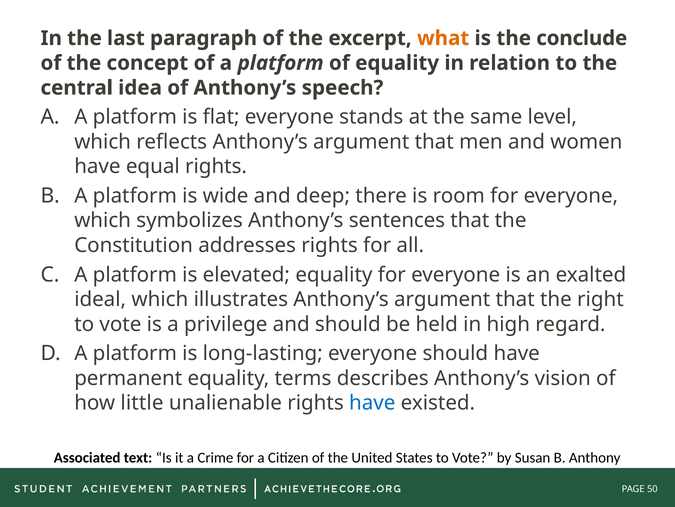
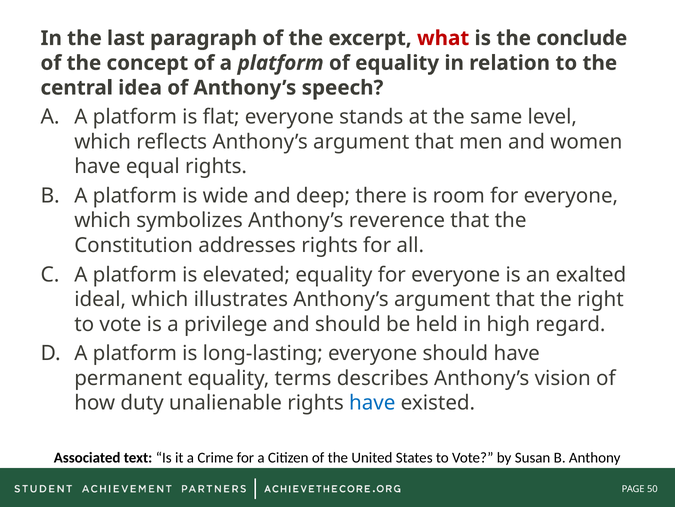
what colour: orange -> red (443, 38)
sentences: sentences -> reverence (397, 220)
little: little -> duty (142, 403)
